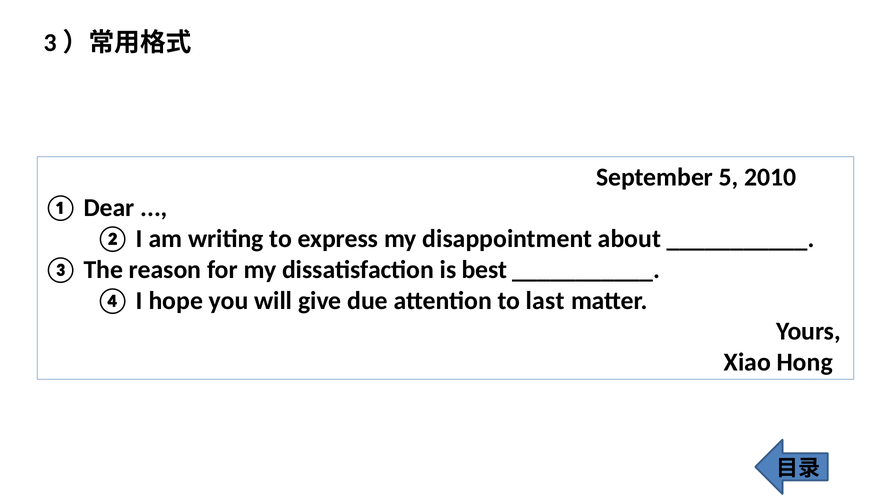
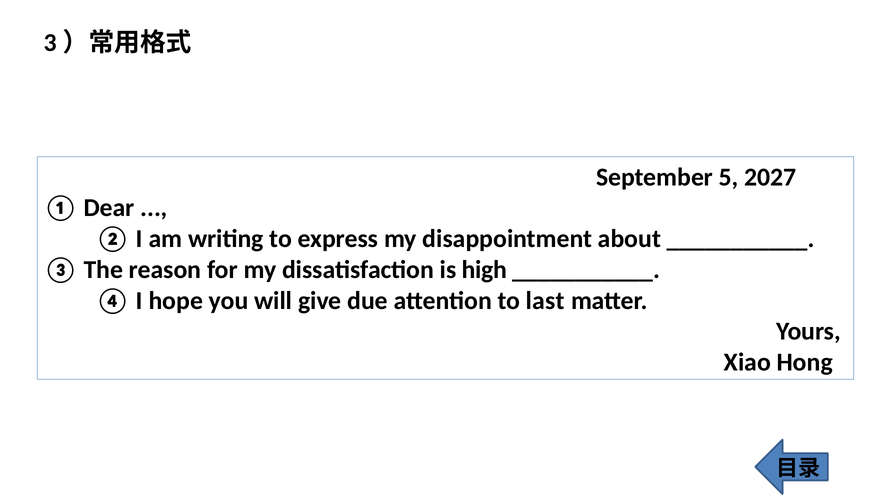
2010: 2010 -> 2027 (770, 177)
best: best -> high (484, 270)
